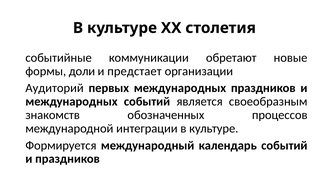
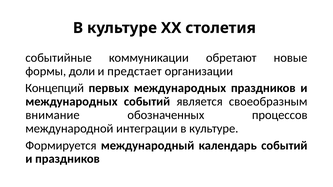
Аудиторий: Аудиторий -> Концепций (55, 88)
знакомств: знакомств -> внимание (53, 115)
